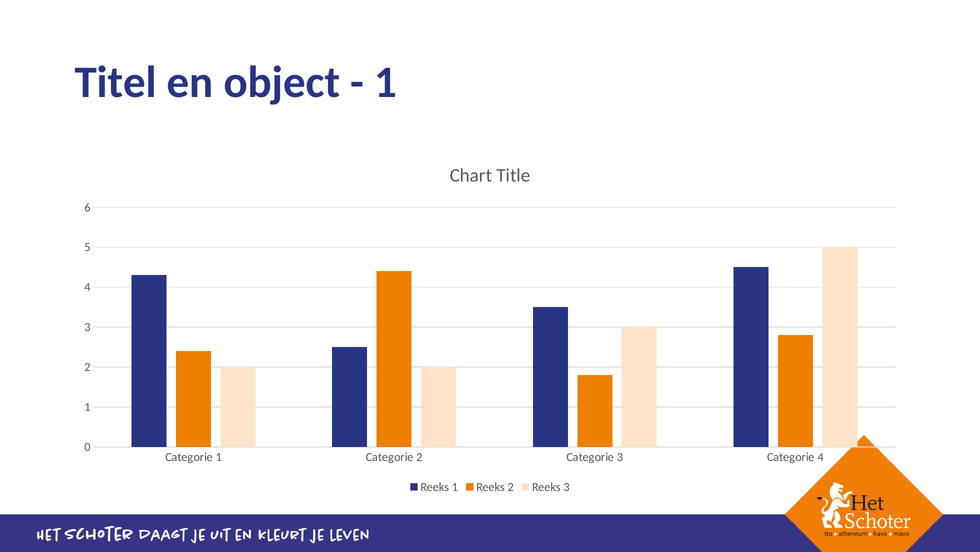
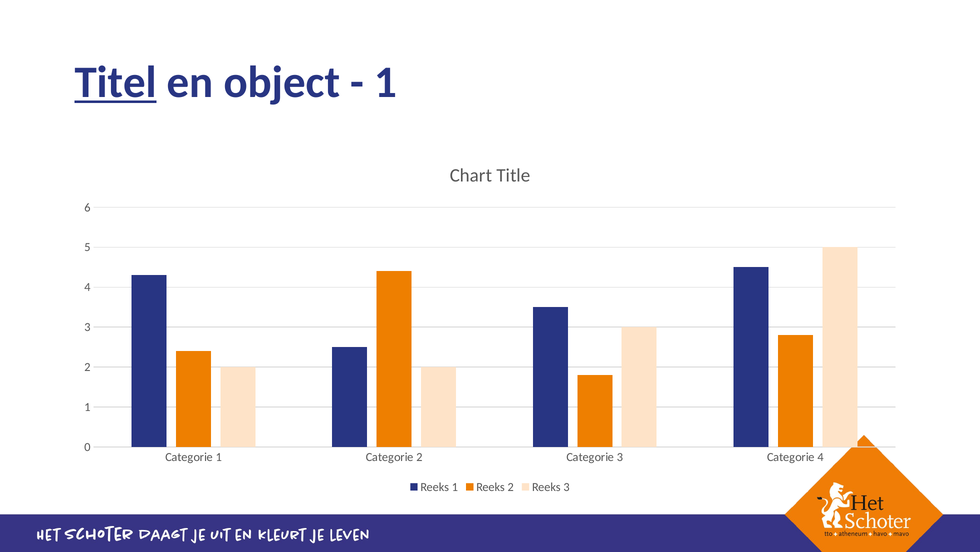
Titel underline: none -> present (116, 82)
